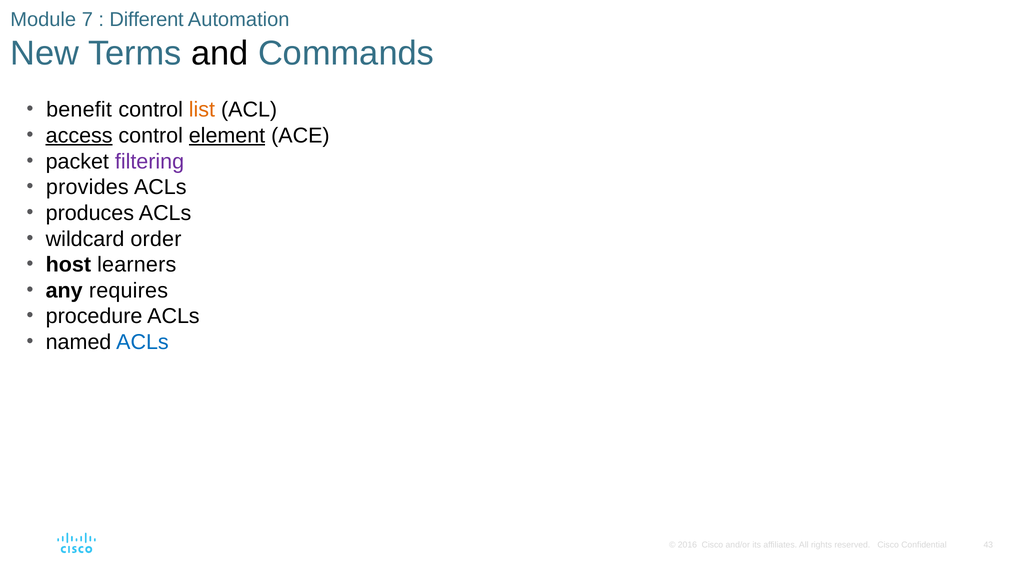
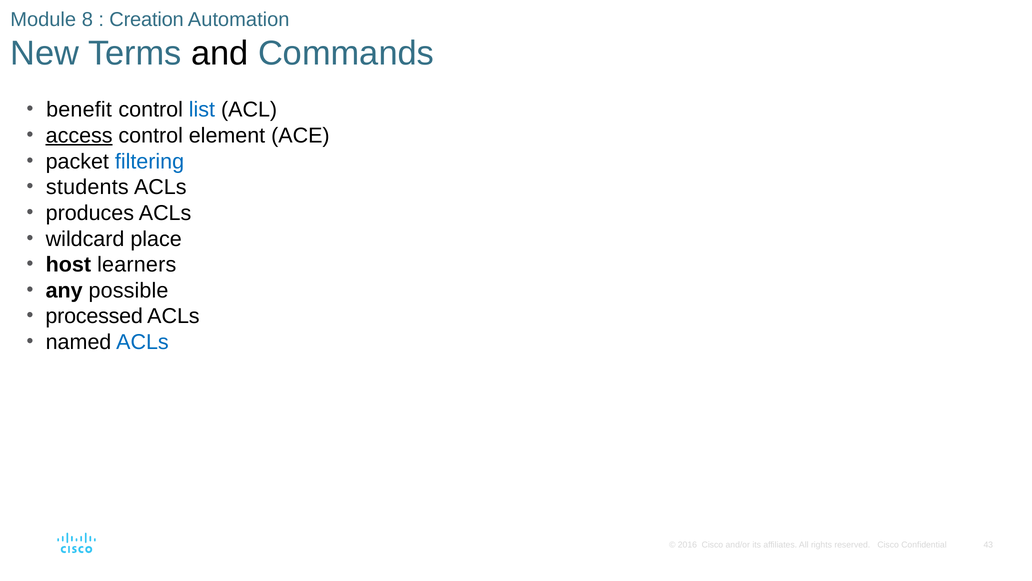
7: 7 -> 8 (87, 20)
Different: Different -> Creation (147, 20)
list colour: orange -> blue (202, 110)
element underline: present -> none (227, 136)
filtering colour: purple -> blue (150, 161)
provides: provides -> students (87, 187)
order: order -> place (156, 239)
requires: requires -> possible (128, 290)
procedure: procedure -> processed (94, 316)
